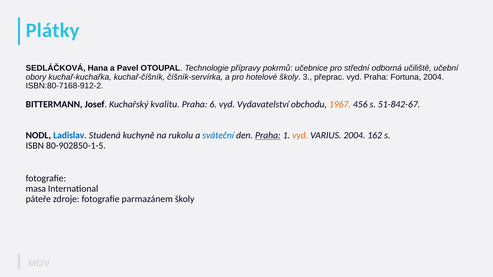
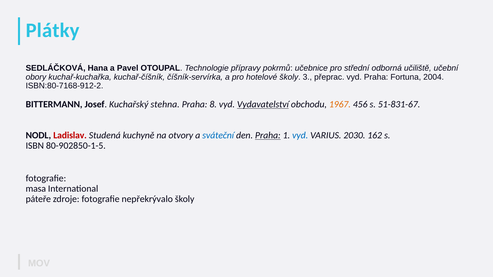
kvalitu: kvalitu -> stehna (165, 104)
6: 6 -> 8 (213, 104)
Vydavatelství underline: none -> present (263, 104)
51-842-67: 51-842-67 -> 51-831-67 (399, 104)
Ladislav colour: blue -> red (70, 136)
rukolu: rukolu -> otvory (181, 136)
vyd colour: orange -> blue (300, 136)
VARIUS 2004: 2004 -> 2030 (354, 136)
parmazánem: parmazánem -> nepřekrývalo (147, 199)
